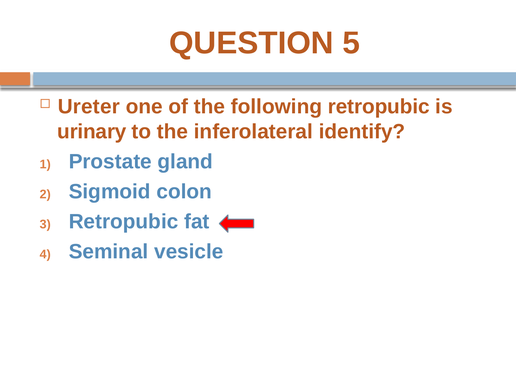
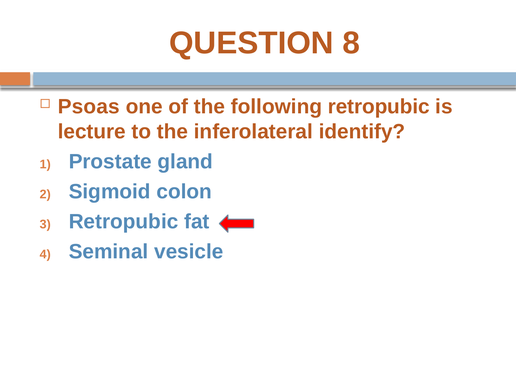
5: 5 -> 8 (351, 43)
Ureter: Ureter -> Psoas (89, 107)
urinary: urinary -> lecture (92, 132)
